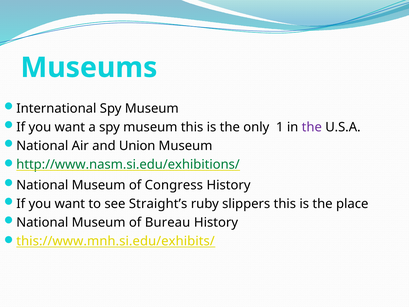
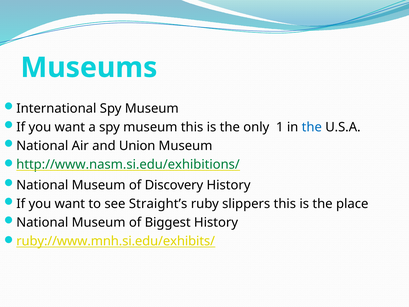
the colour: purple -> blue (312, 127)
Congress: Congress -> Discovery (174, 185)
Bureau: Bureau -> Biggest (168, 222)
this://www.mnh.si.edu/exhibits/: this://www.mnh.si.edu/exhibits/ -> ruby://www.mnh.si.edu/exhibits/ (116, 241)
